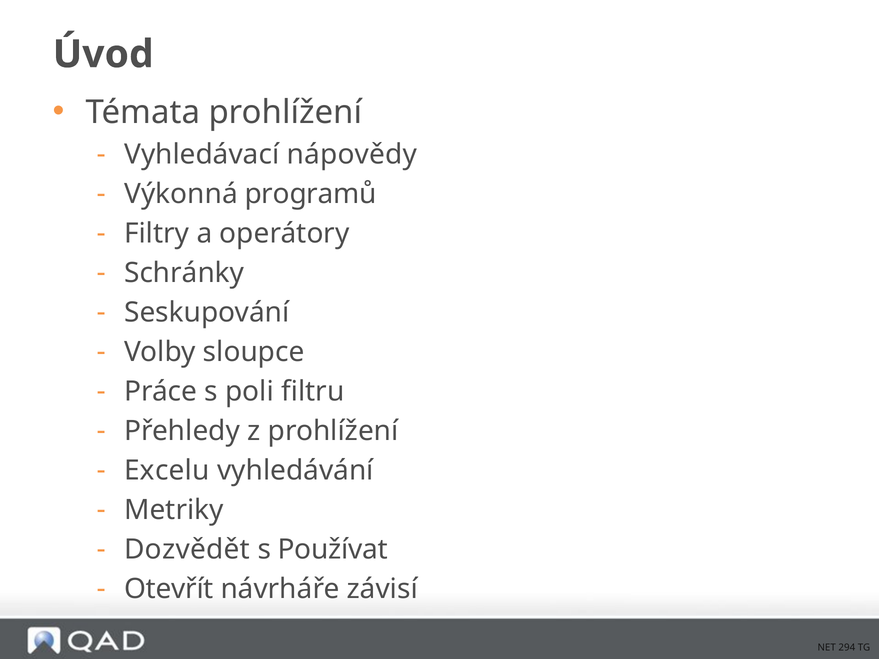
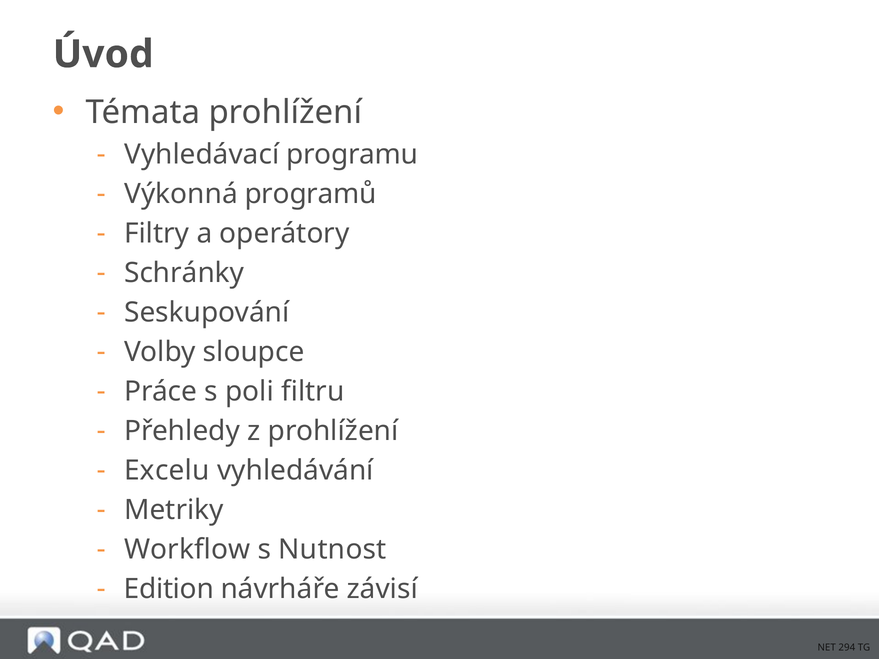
nápovědy: nápovědy -> programu (352, 154)
Dozvědět: Dozvědět -> Workflow (187, 550)
Používat: Používat -> Nutnost (332, 550)
Otevřít: Otevřít -> Edition (169, 589)
